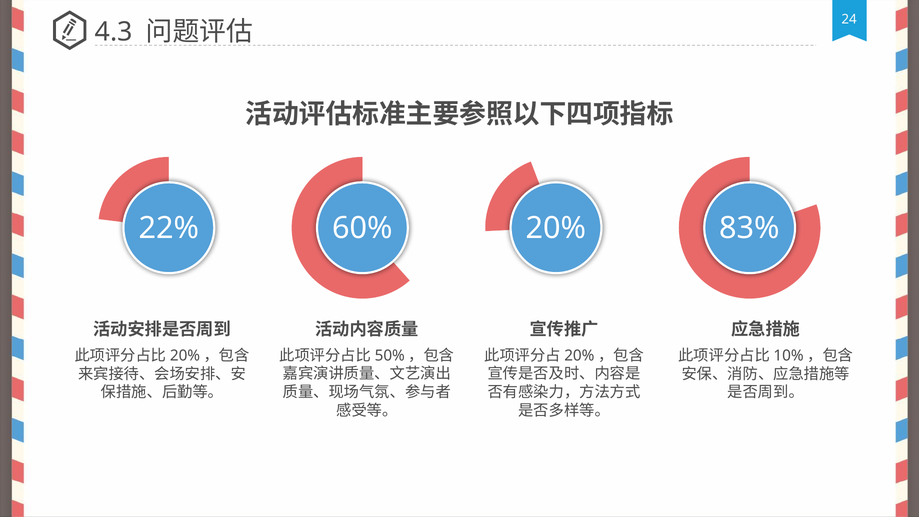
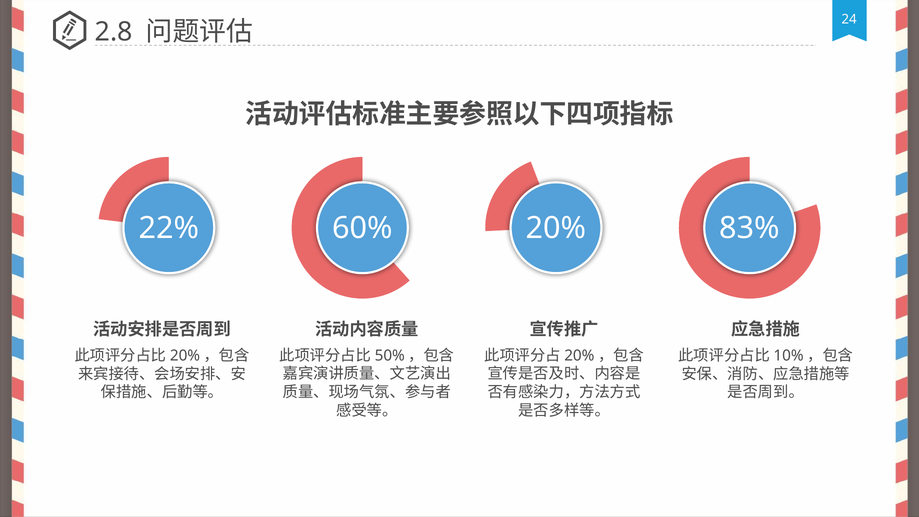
4.3: 4.3 -> 2.8 (114, 32)
